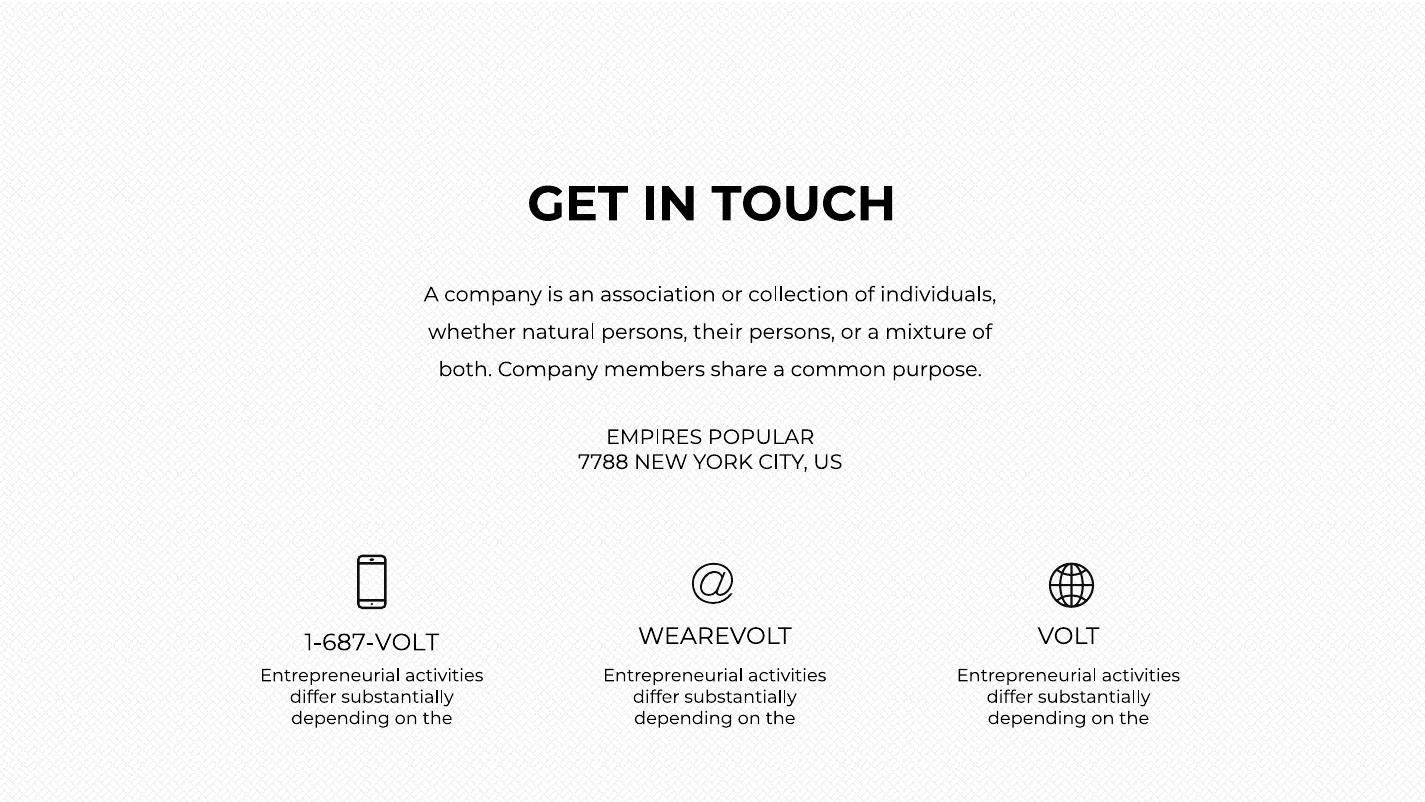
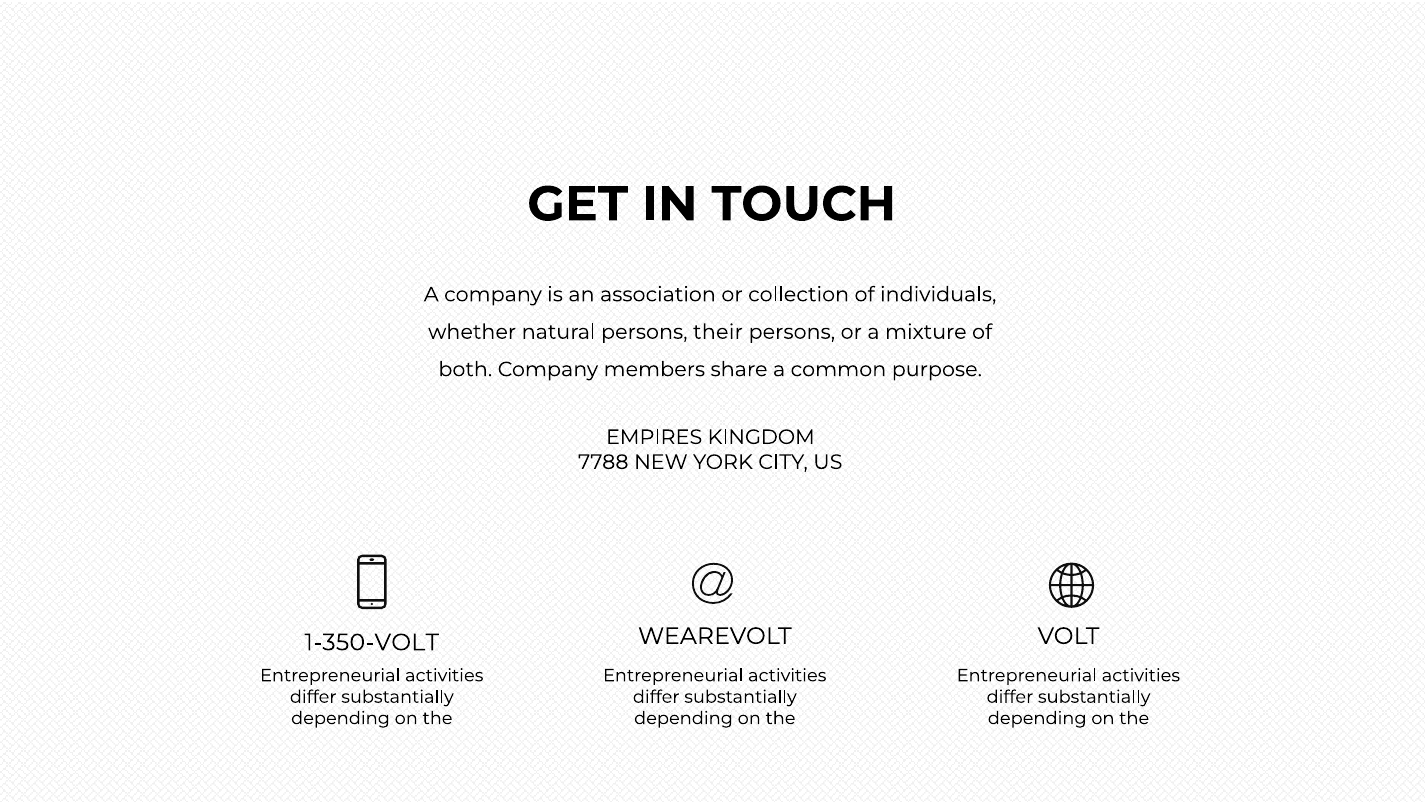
POPULAR: POPULAR -> KINGDOM (761, 437)
1-687-VOLT: 1-687-VOLT -> 1-350-VOLT (372, 642)
